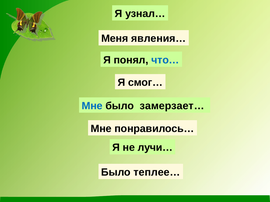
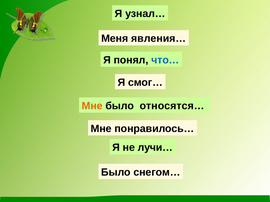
Мне colour: blue -> orange (92, 106)
замерзает…: замерзает… -> относятся… (172, 106)
теплее…: теплее… -> снегом… (157, 173)
